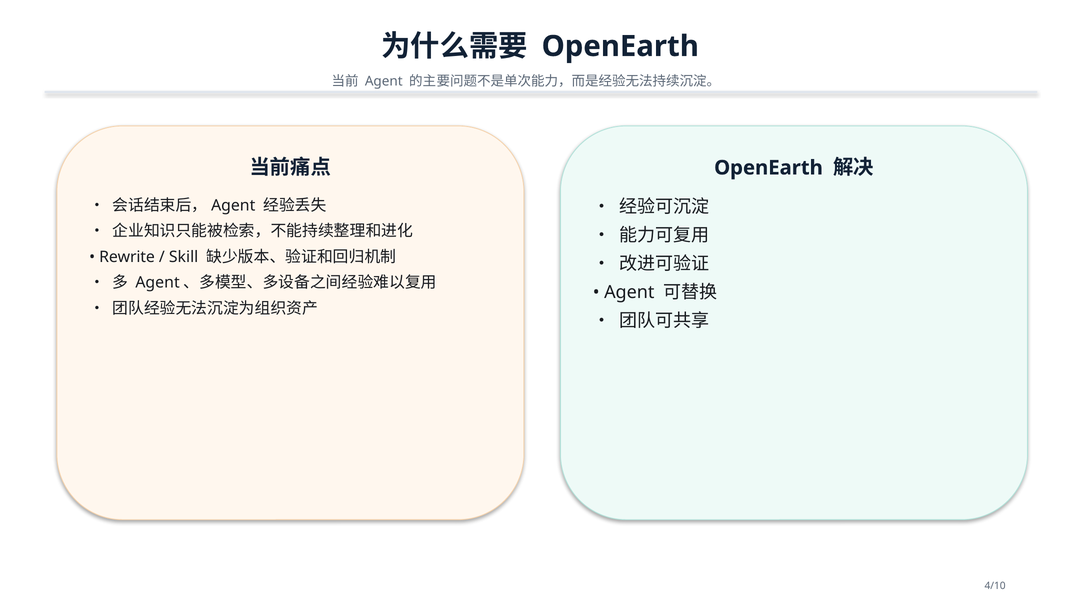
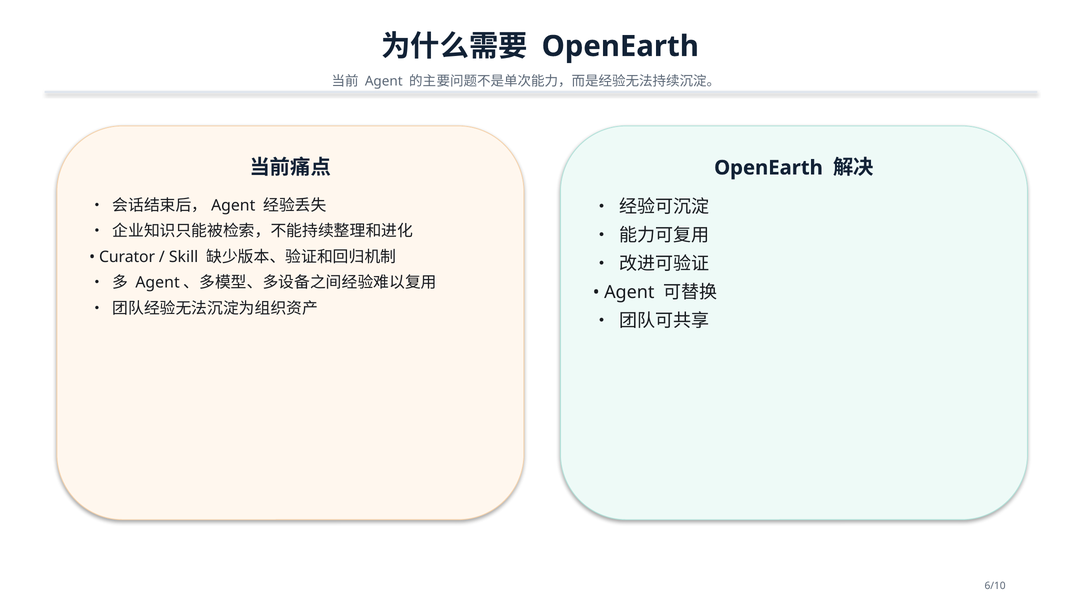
Rewrite: Rewrite -> Curator (127, 257)
4/10: 4/10 -> 6/10 (995, 586)
